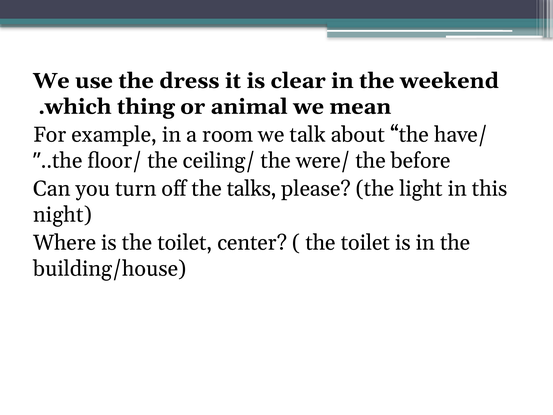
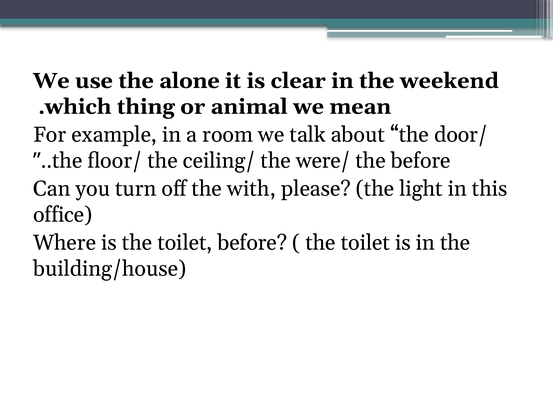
dress: dress -> alone (189, 81)
have/: have/ -> door/ (461, 135)
talks: talks -> with (251, 189)
night: night -> office (63, 215)
toilet center: center -> before (252, 243)
